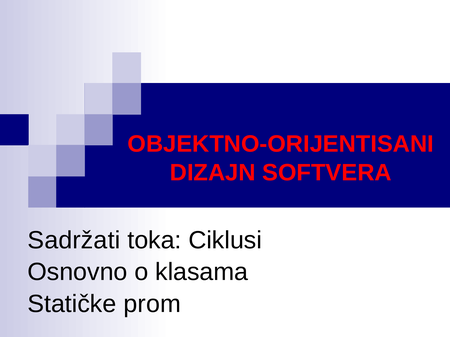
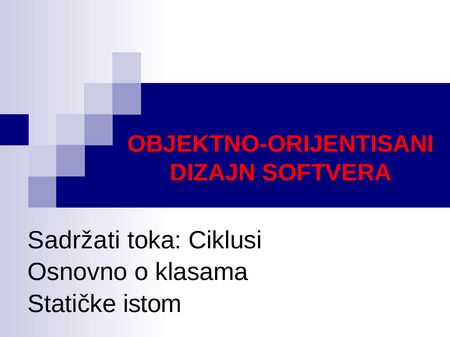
prom: prom -> istom (152, 304)
